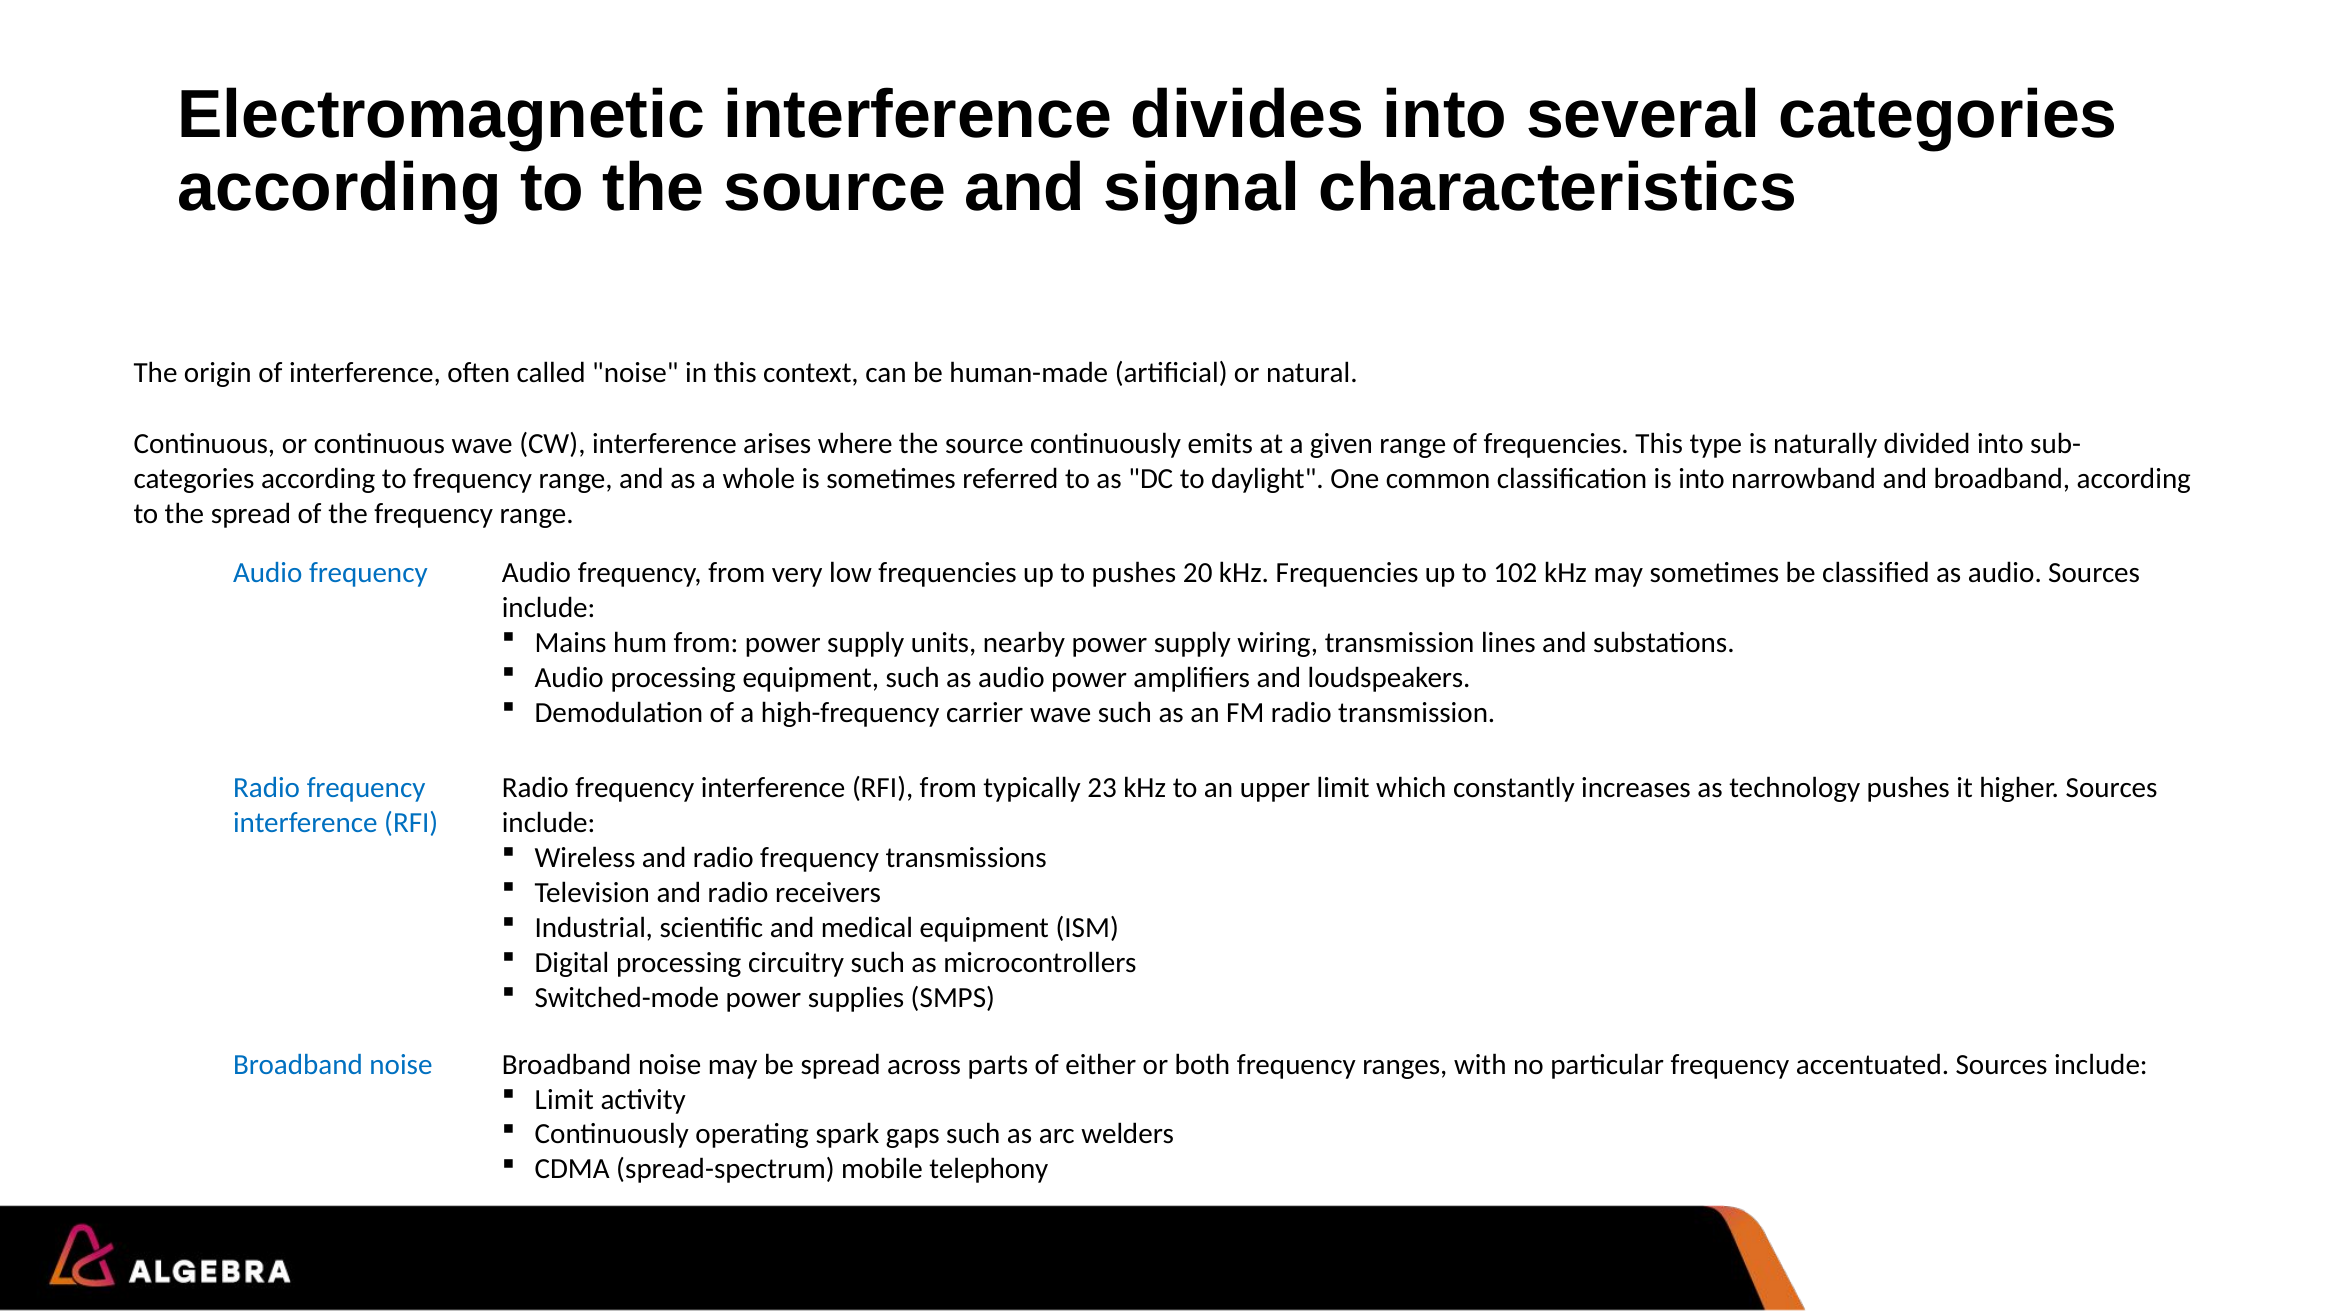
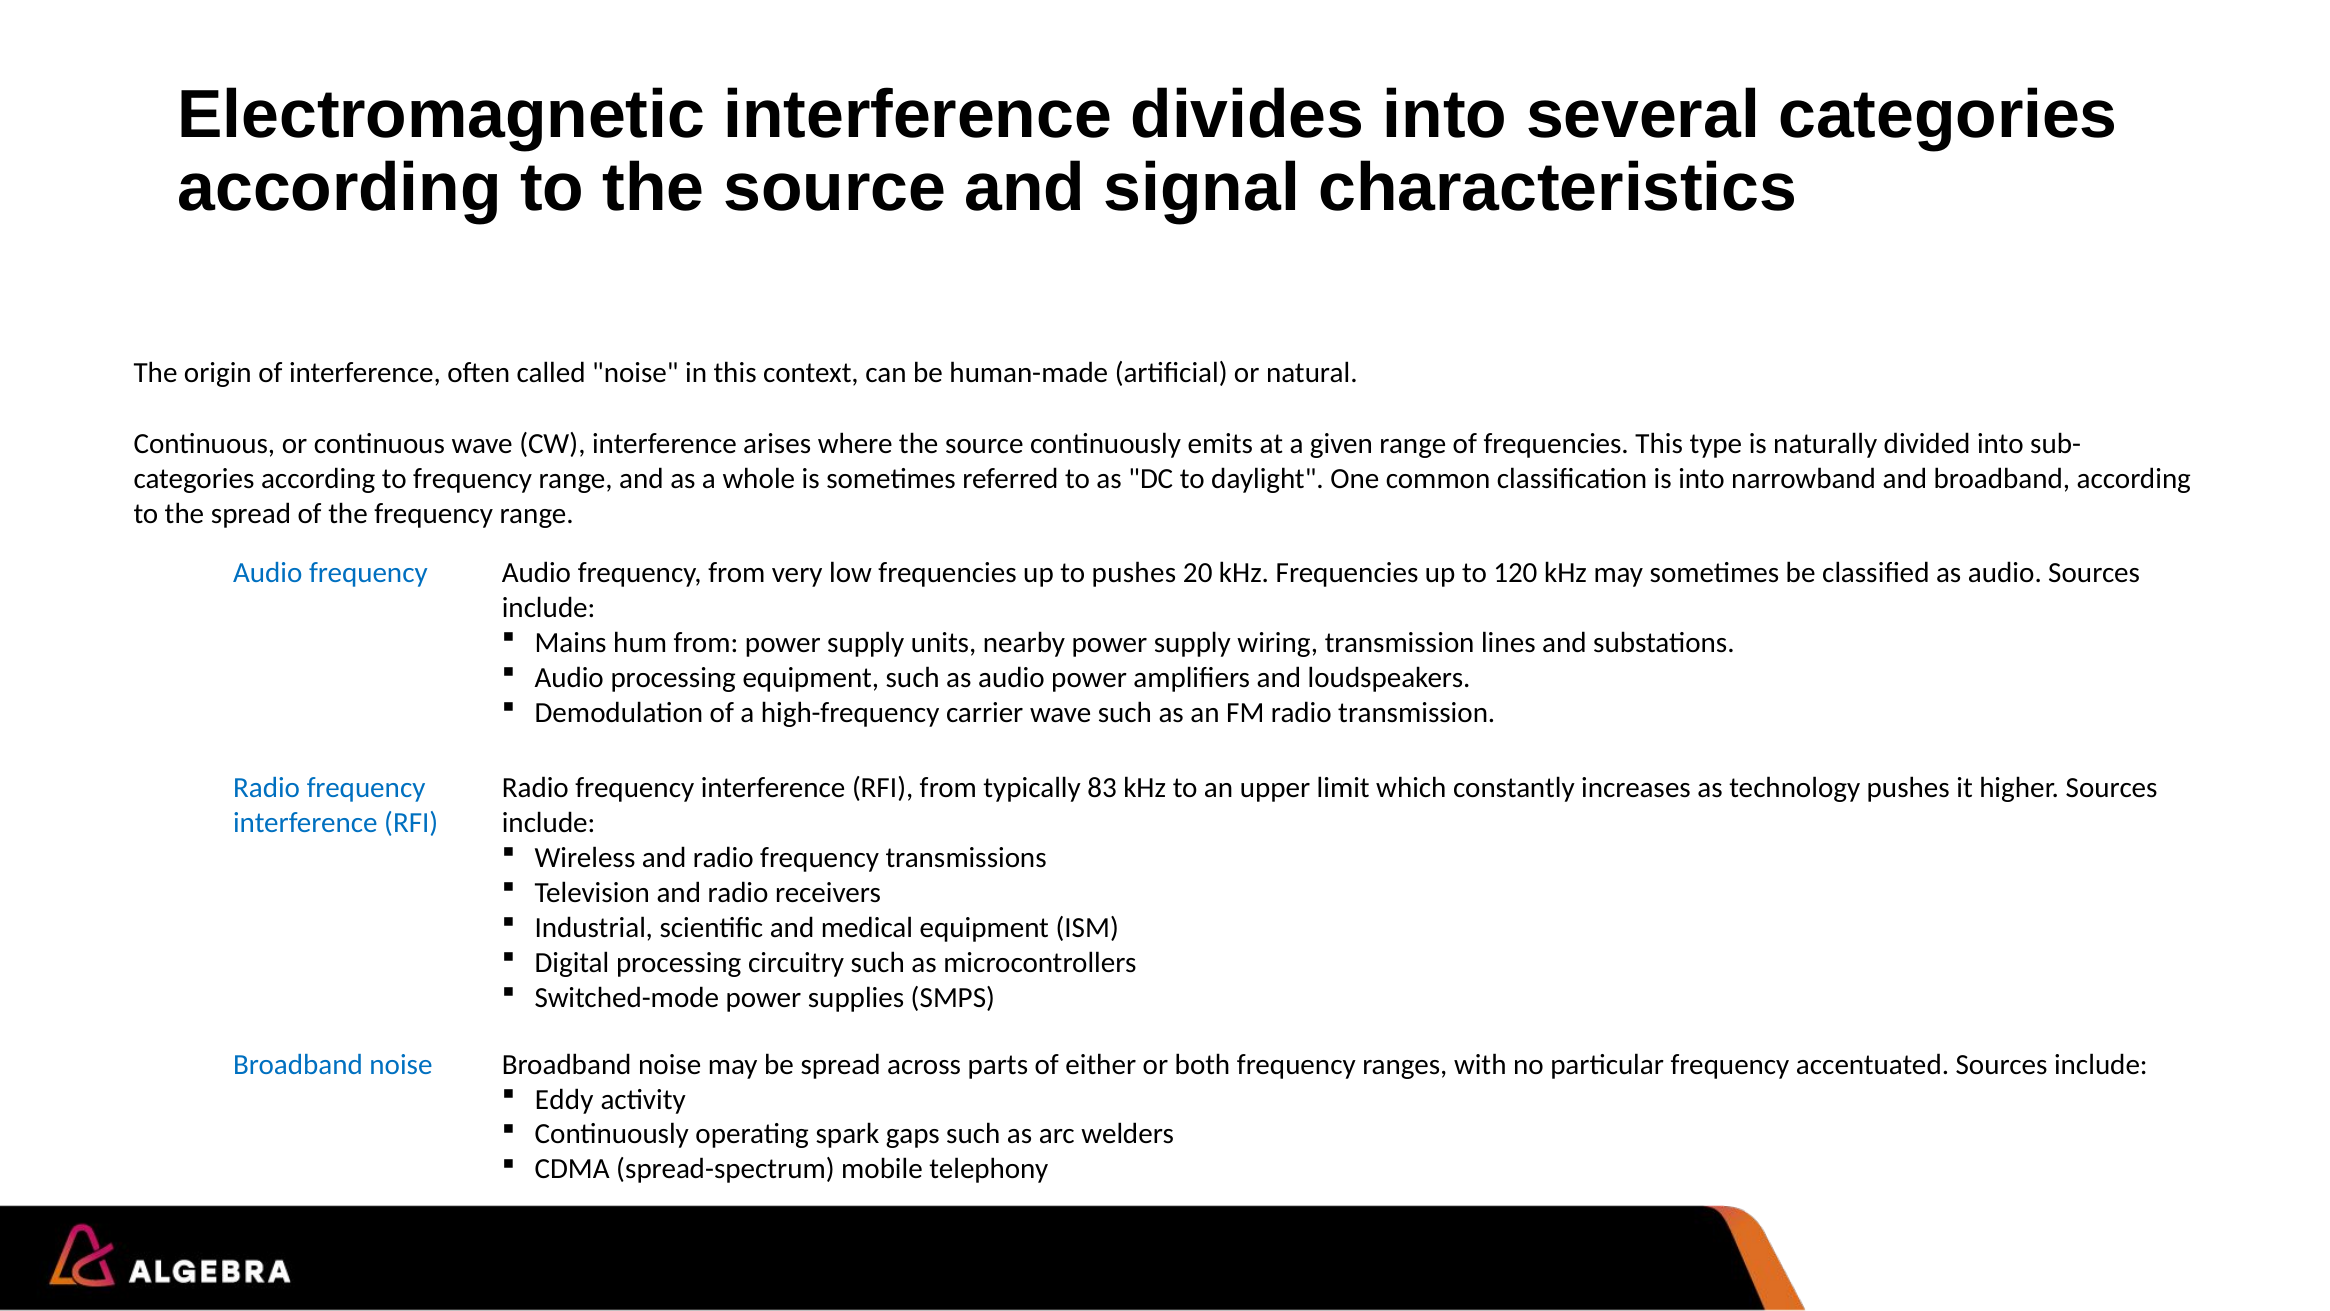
102: 102 -> 120 (1515, 573)
23: 23 -> 83 (1102, 788)
Limit: Limit -> Eddy (564, 1099)
